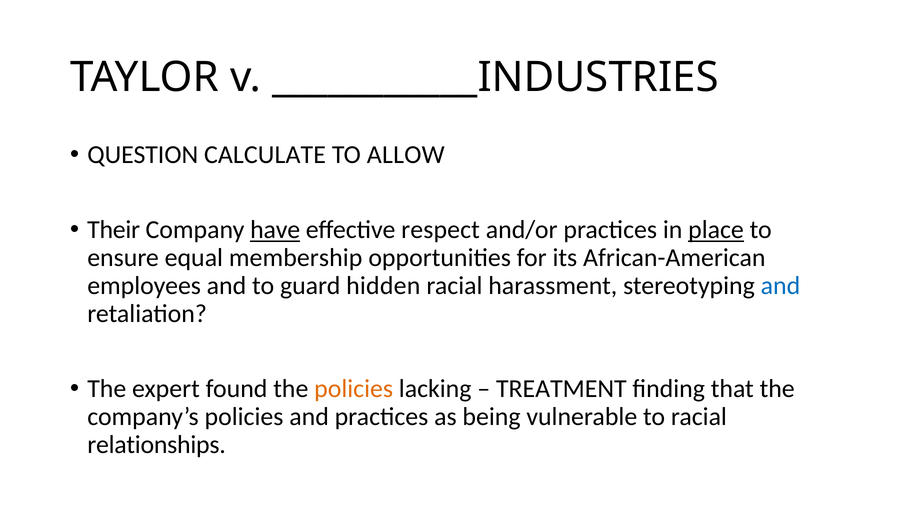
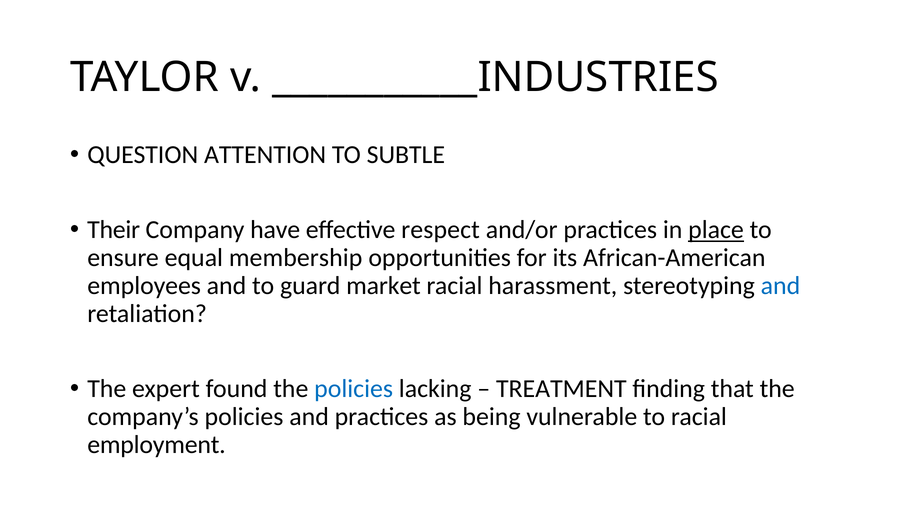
CALCULATE: CALCULATE -> ATTENTION (265, 155)
ALLOW: ALLOW -> SUBTLE (406, 155)
have underline: present -> none (275, 230)
hidden: hidden -> market (383, 286)
policies colour: orange -> blue (354, 389)
relationships: relationships -> employment (157, 445)
